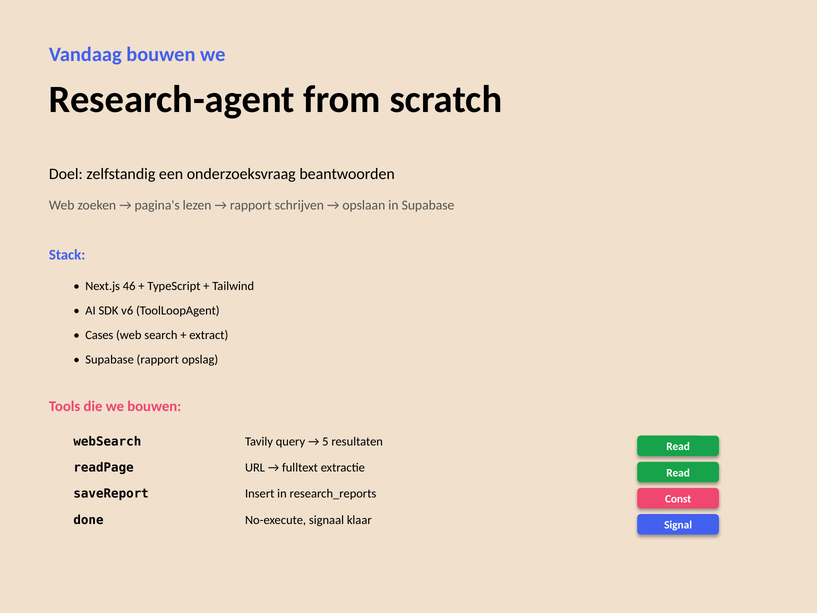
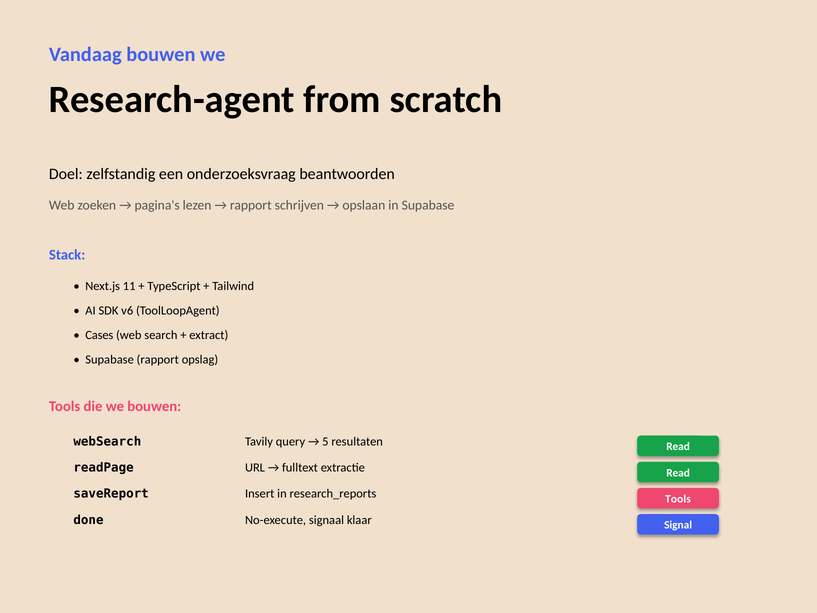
46: 46 -> 11 (129, 286)
research_reports Const: Const -> Tools (678, 499)
